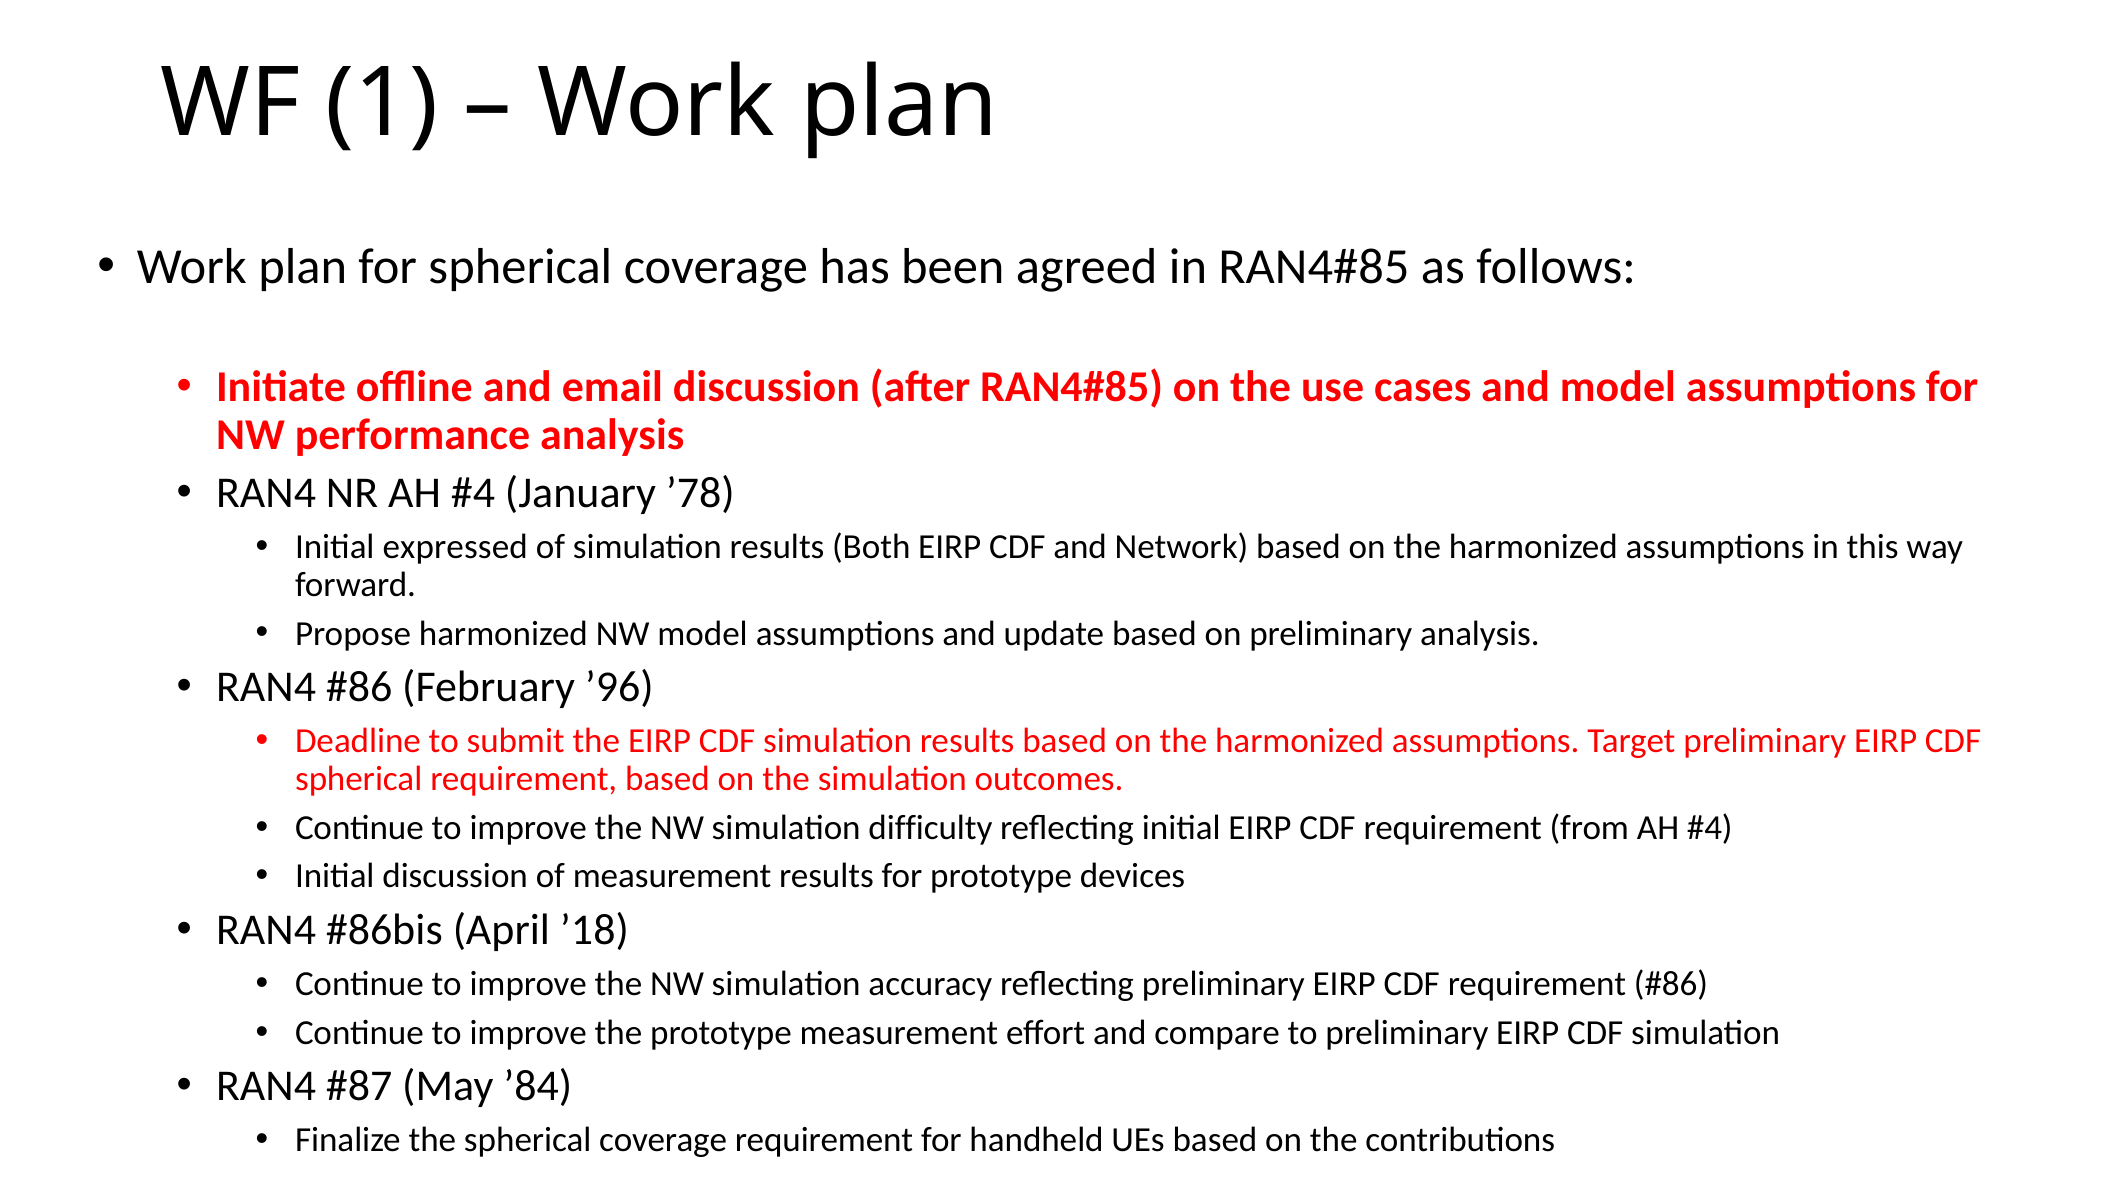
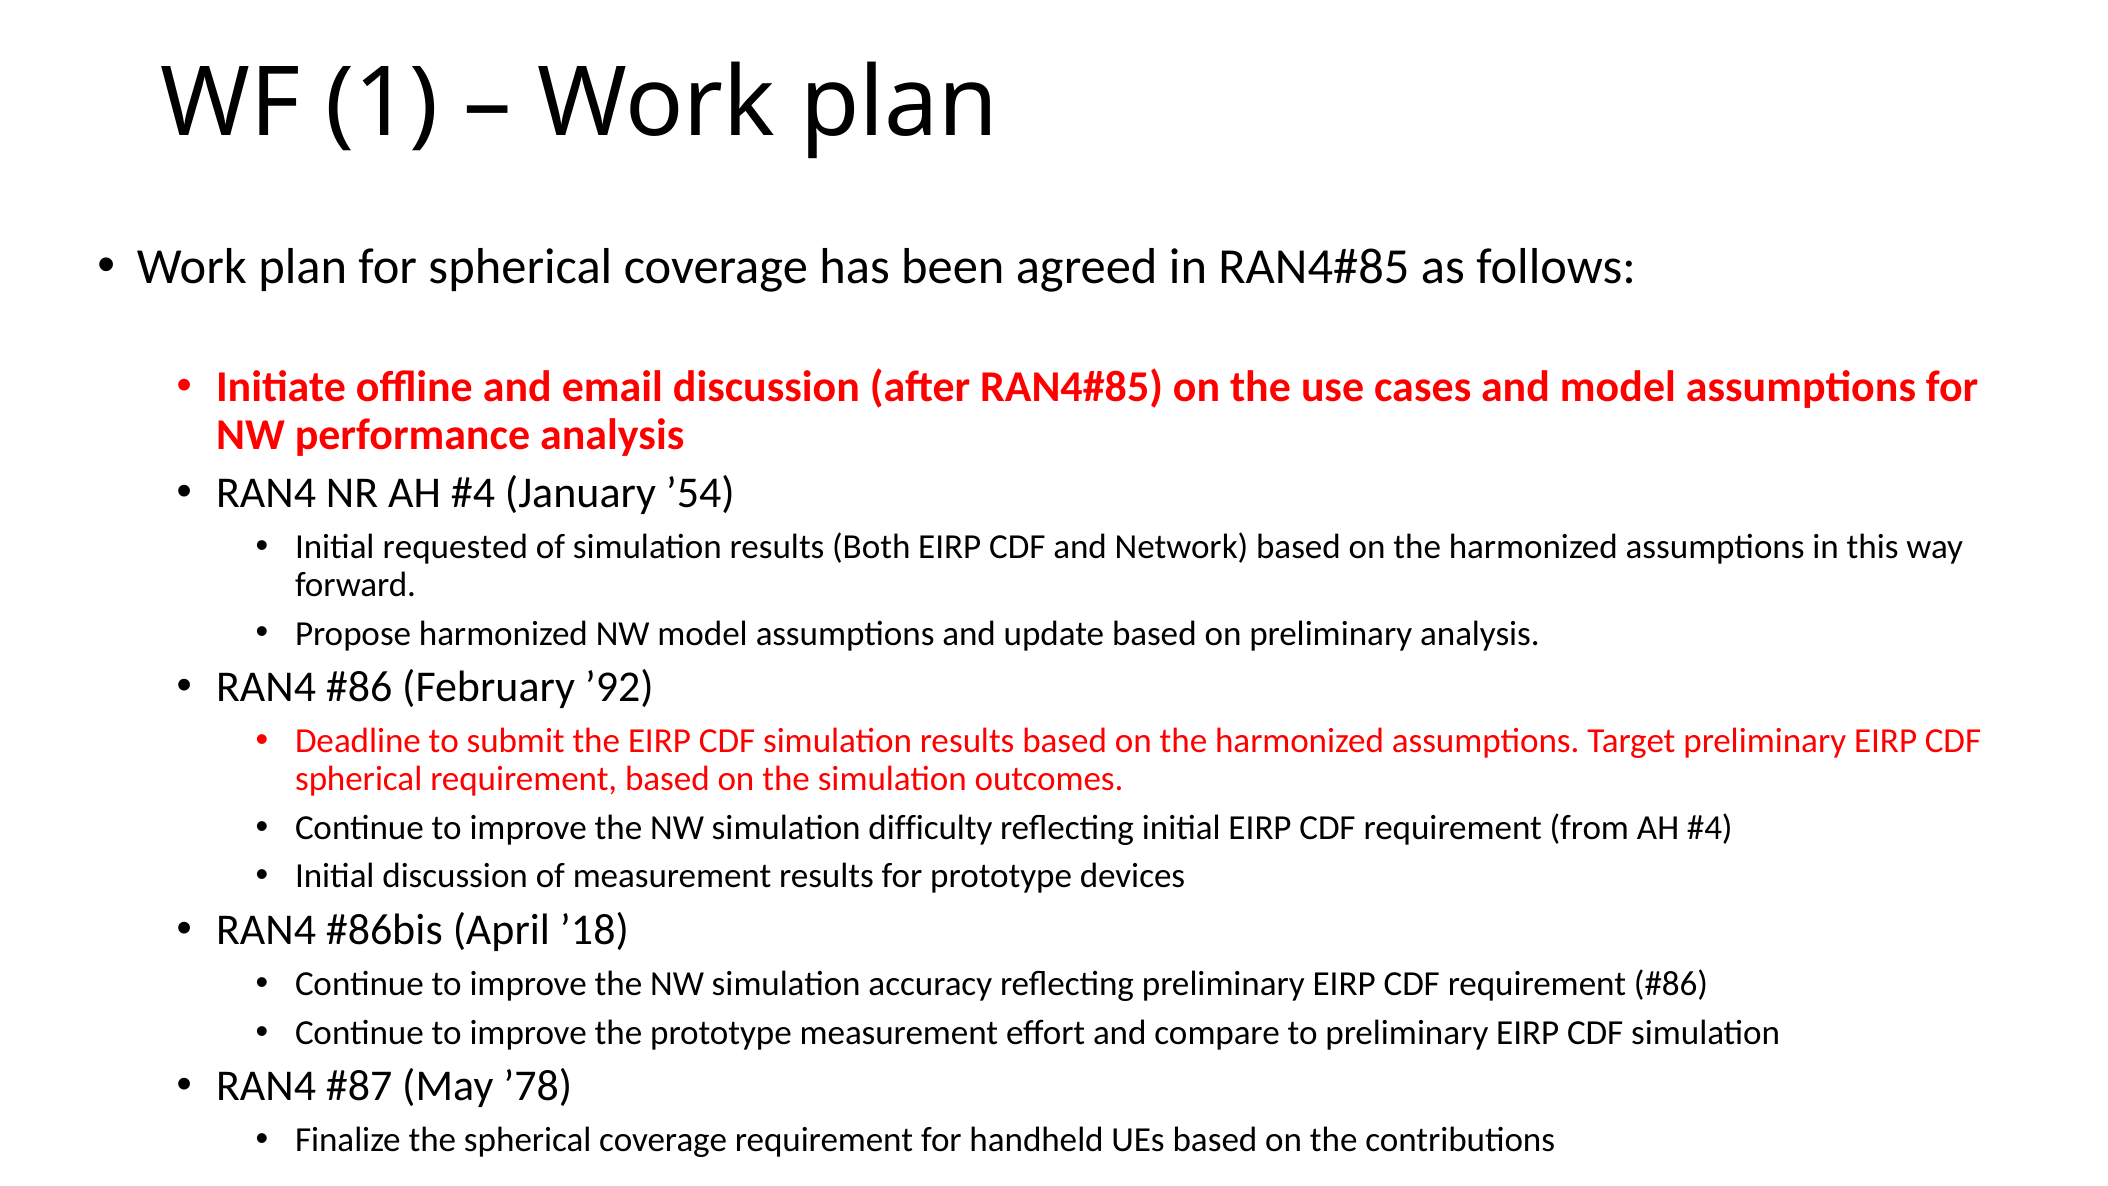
’78: ’78 -> ’54 (700, 493)
expressed: expressed -> requested (455, 547)
’96: ’96 -> ’92 (619, 687)
’84: ’84 -> ’78 (538, 1086)
